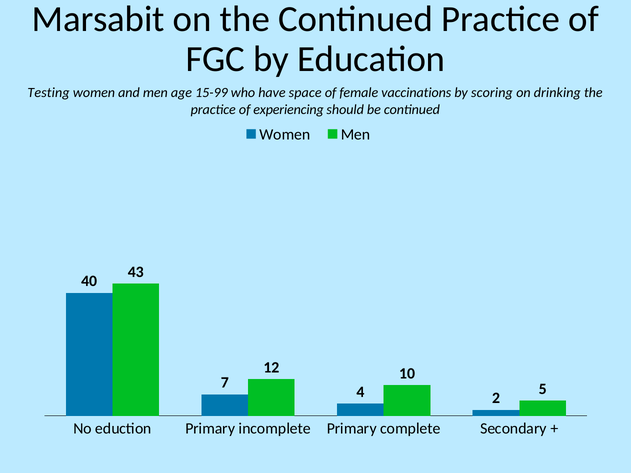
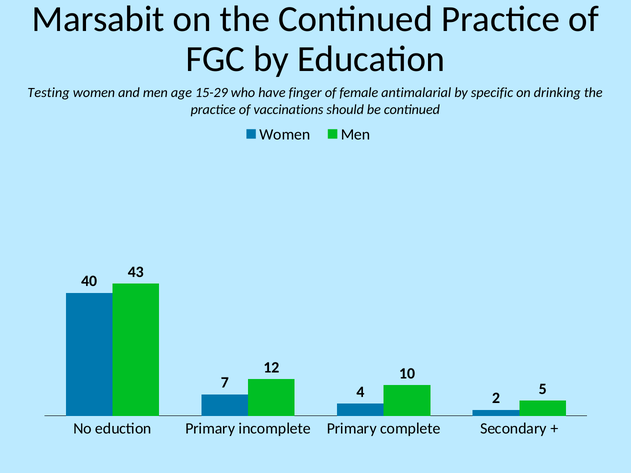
15-99: 15-99 -> 15-29 (211, 93)
space: space -> finger (305, 93)
vaccinations: vaccinations -> antimalarial (416, 93)
scoring: scoring -> specific (492, 93)
experiencing: experiencing -> vaccinations (288, 110)
